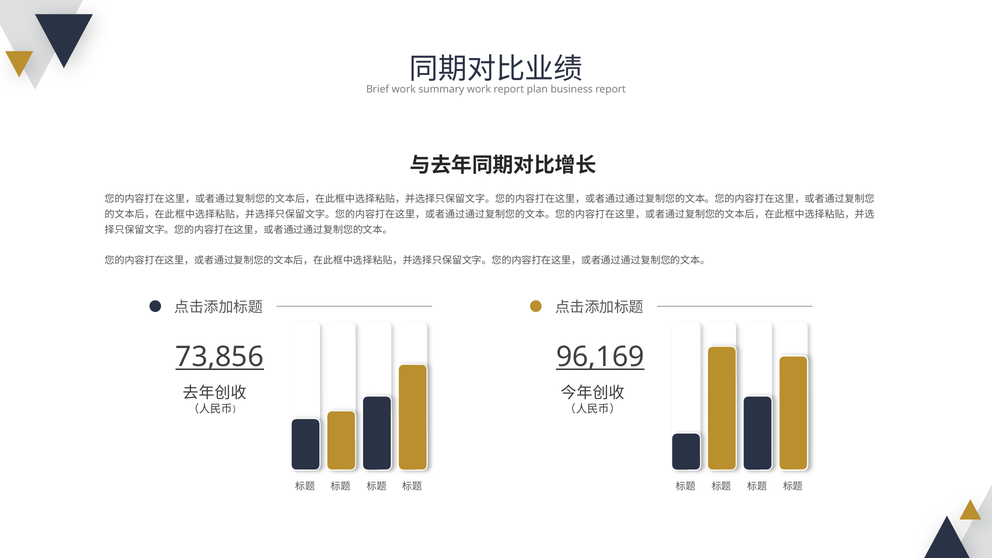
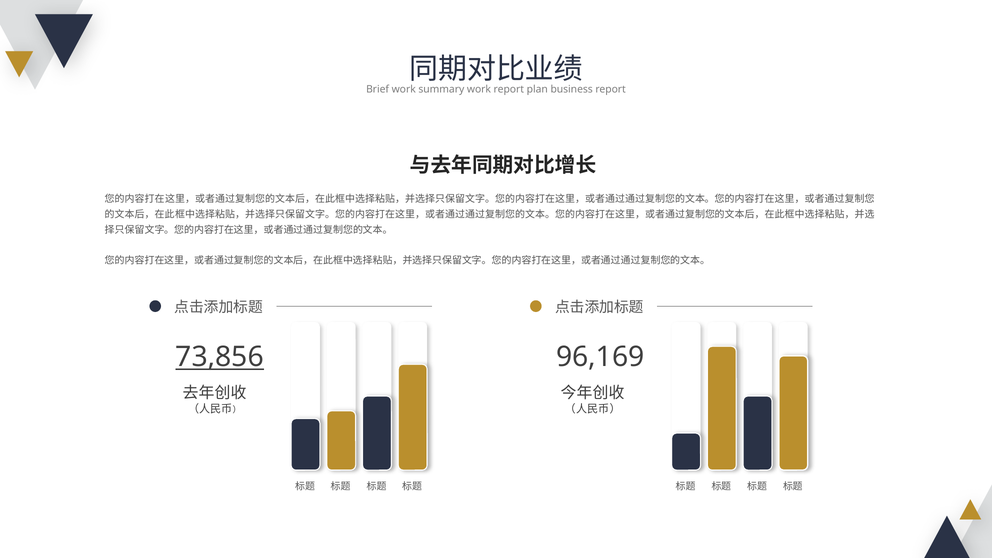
96,169 underline: present -> none (600, 357)
